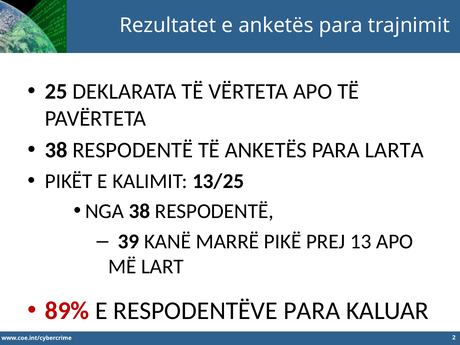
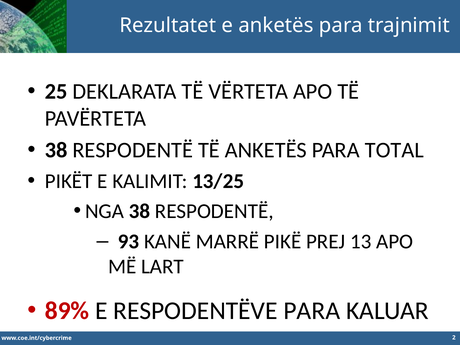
LARTA: LARTA -> TOTAL (394, 150)
39: 39 -> 93 (129, 241)
